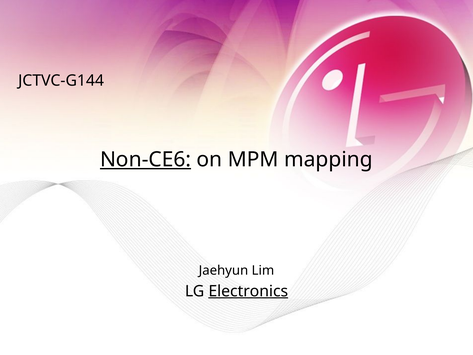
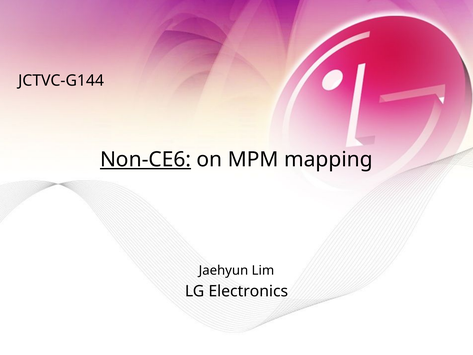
Electronics underline: present -> none (248, 291)
